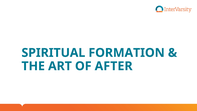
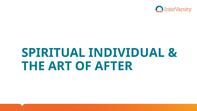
FORMATION: FORMATION -> INDIVIDUAL (127, 53)
